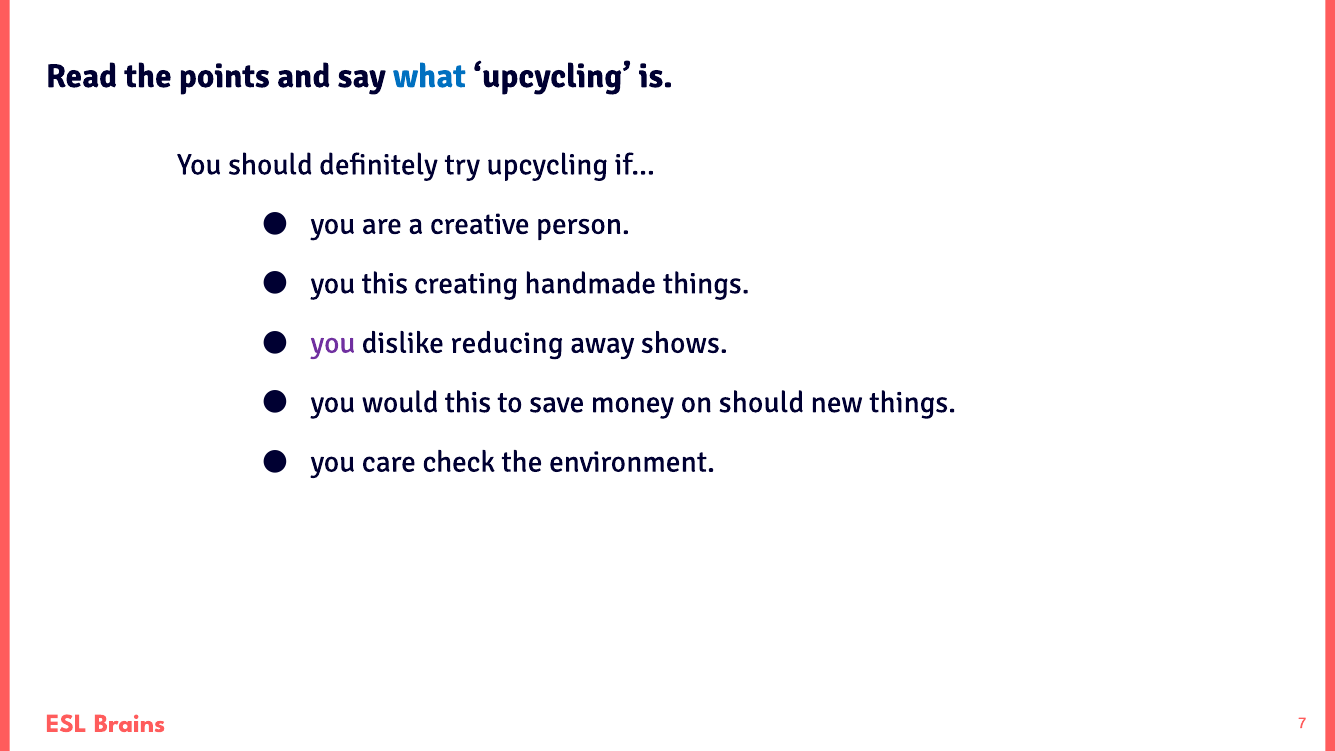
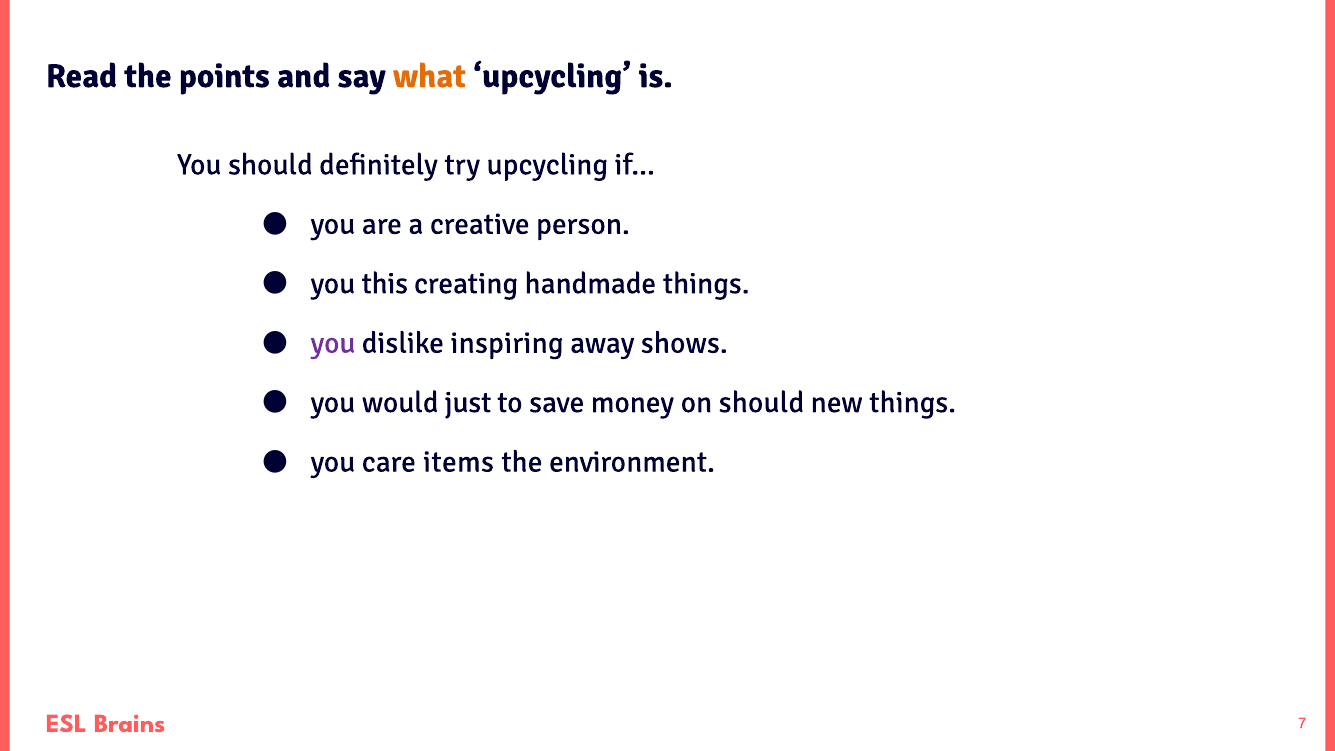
what colour: blue -> orange (429, 76)
reducing: reducing -> inspiring (507, 343)
would this: this -> just (468, 402)
check: check -> items (458, 462)
